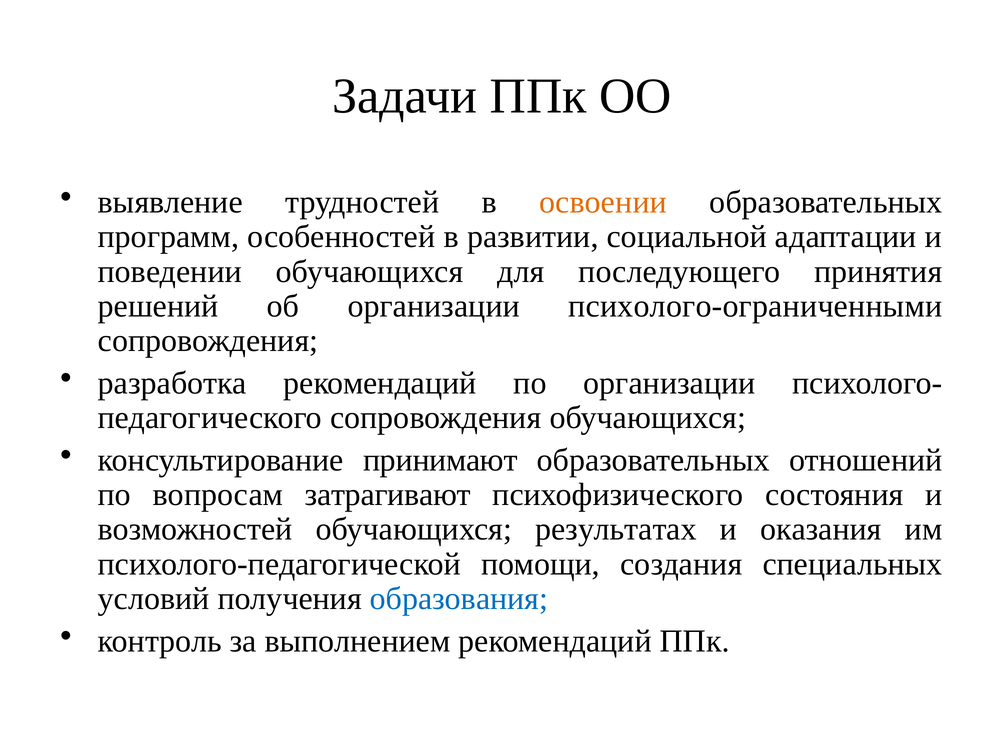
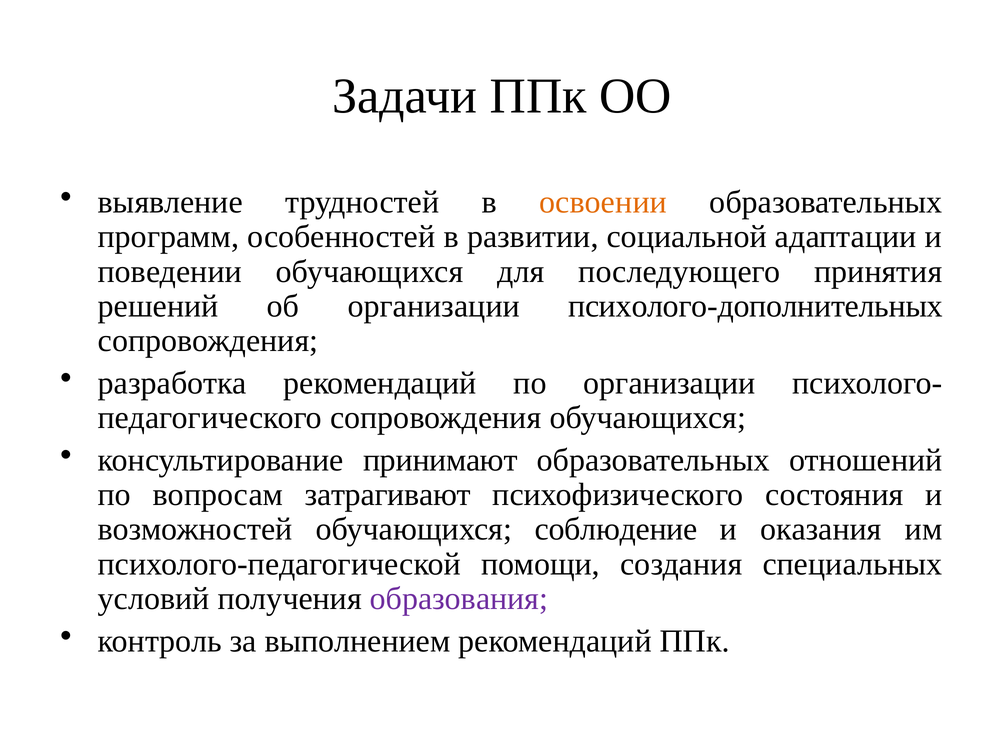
психолого-ограниченными: психолого-ограниченными -> психолого-дополнительных (756, 306)
результатах: результатах -> соблюдение (616, 529)
образования colour: blue -> purple (459, 599)
